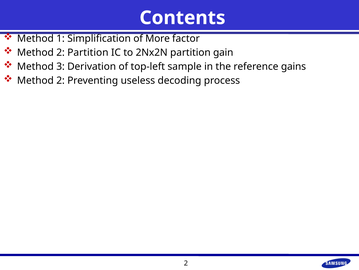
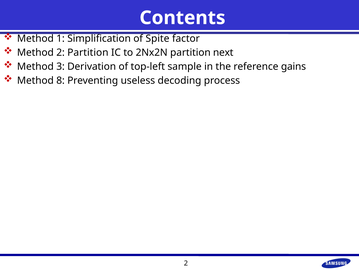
More: More -> Spite (157, 38)
gain: gain -> next (223, 52)
2: 2 -> 8 (61, 80)
